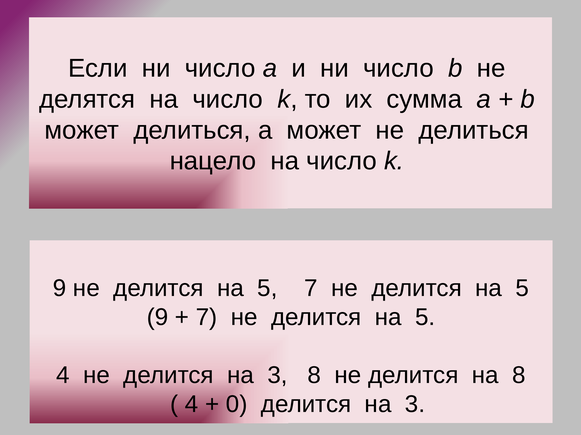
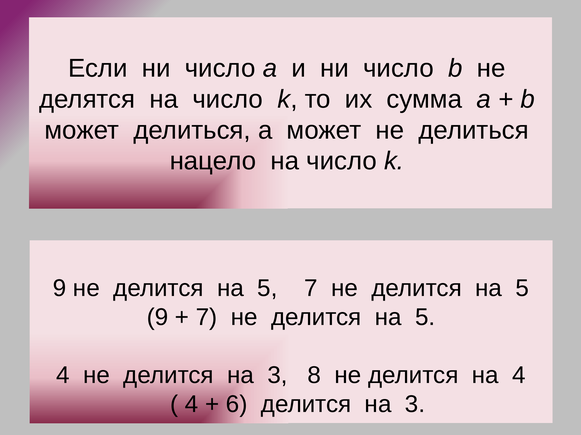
на 8: 8 -> 4 (519, 376)
0: 0 -> 6 (237, 405)
